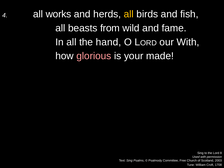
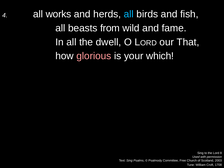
all colour: yellow -> light blue (129, 14)
hand: hand -> dwell (109, 42)
our With: With -> That (188, 42)
made: made -> which (160, 56)
